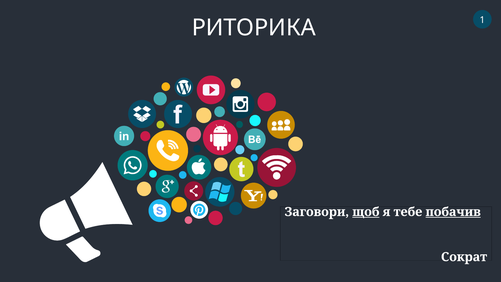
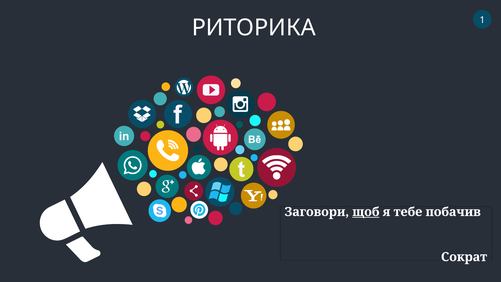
побачив underline: present -> none (453, 212)
